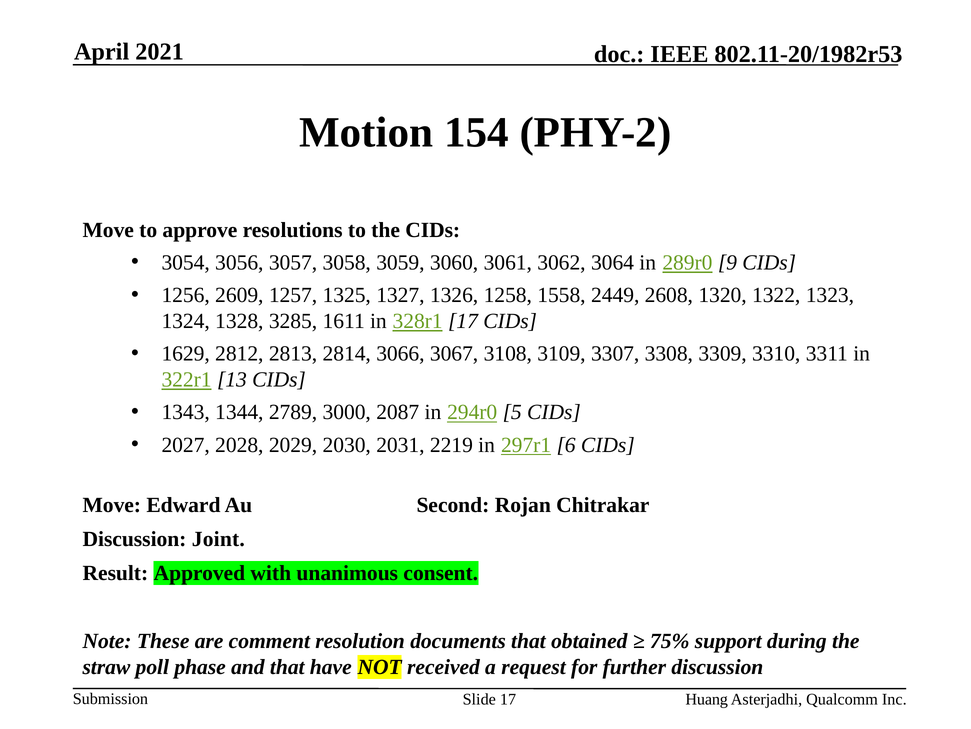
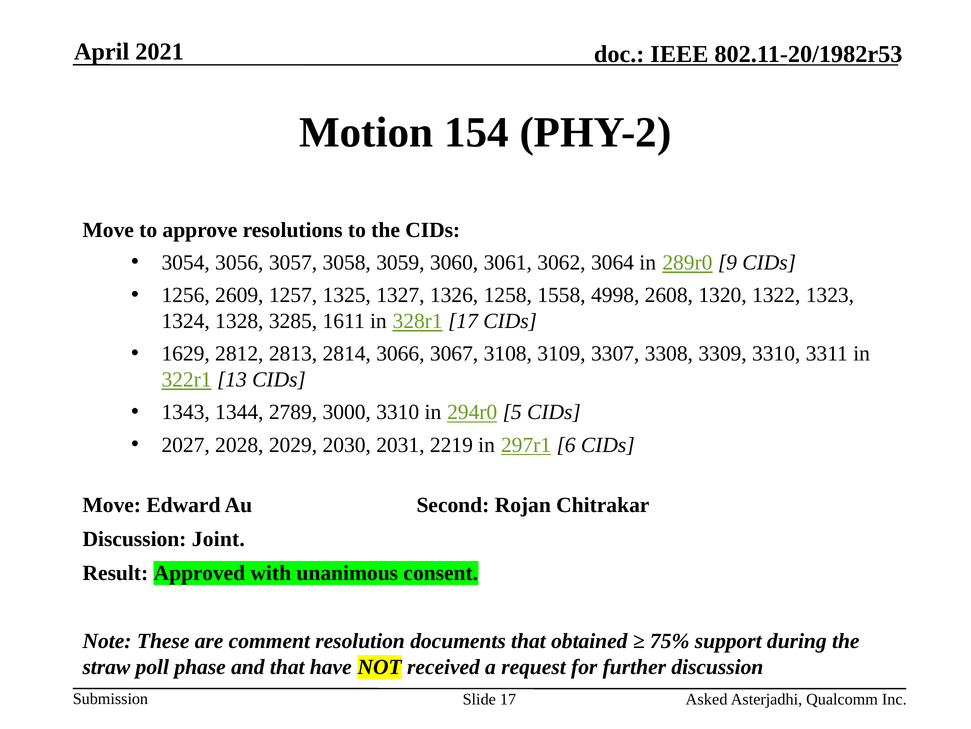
2449: 2449 -> 4998 (615, 295)
3000 2087: 2087 -> 3310 (398, 412)
Huang: Huang -> Asked (707, 698)
